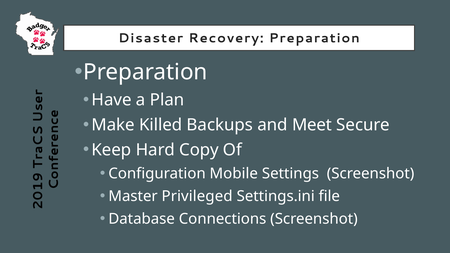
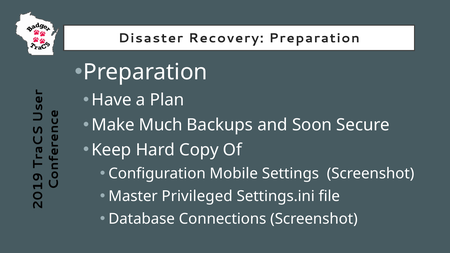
Killed: Killed -> Much (161, 125)
Meet: Meet -> Soon (312, 125)
